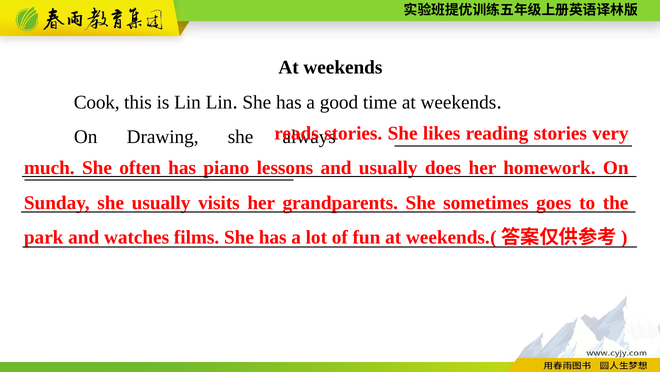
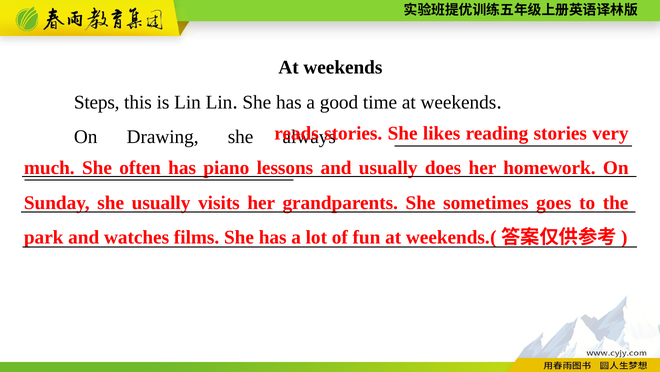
Cook: Cook -> Steps (97, 102)
